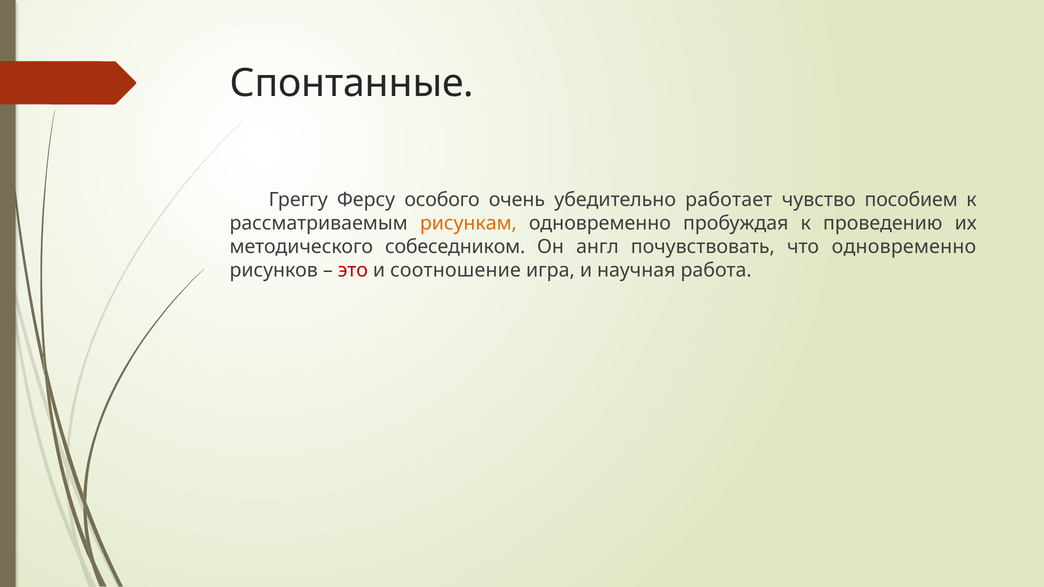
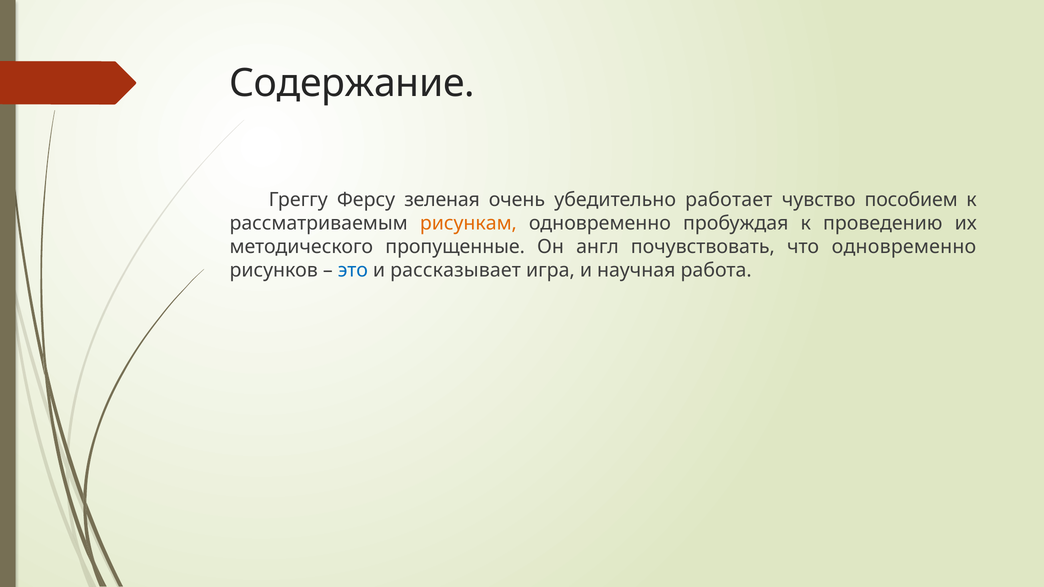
Спонтанные: Спонтанные -> Содержание (352, 84)
особого: особого -> зеленая (442, 200)
собеседником: собеседником -> пропущенные (455, 247)
это colour: red -> blue (353, 270)
соотношение: соотношение -> рассказывает (456, 270)
